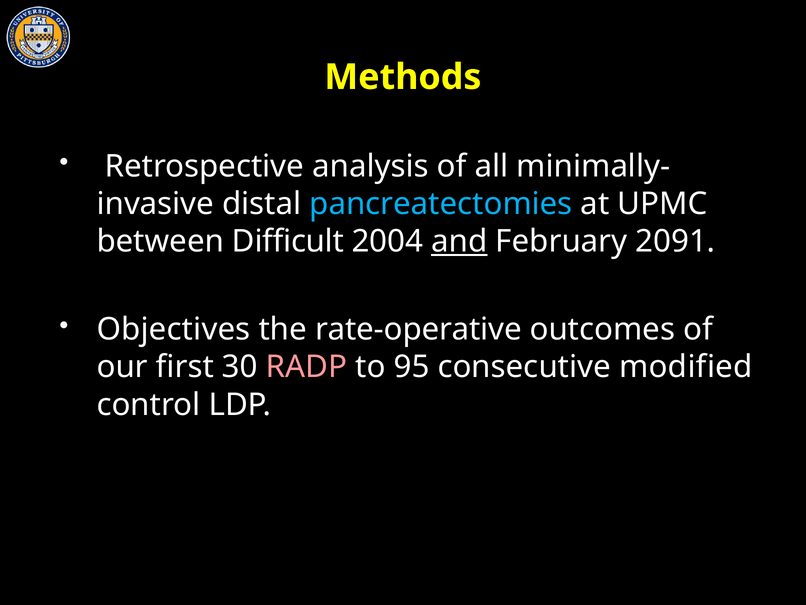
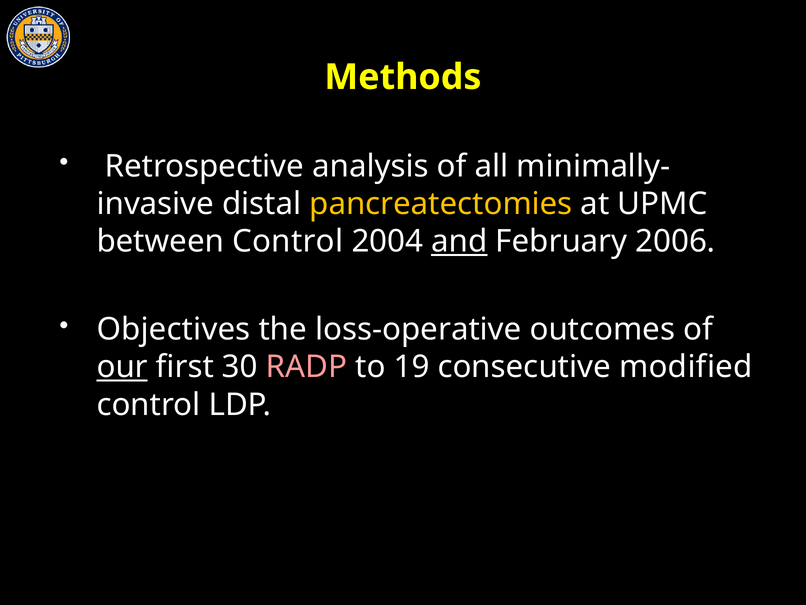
pancreatectomies colour: light blue -> yellow (441, 204)
between Difficult: Difficult -> Control (288, 241)
2091: 2091 -> 2006 (675, 241)
rate-operative: rate-operative -> loss-operative (418, 329)
our underline: none -> present (122, 367)
95: 95 -> 19 (412, 367)
